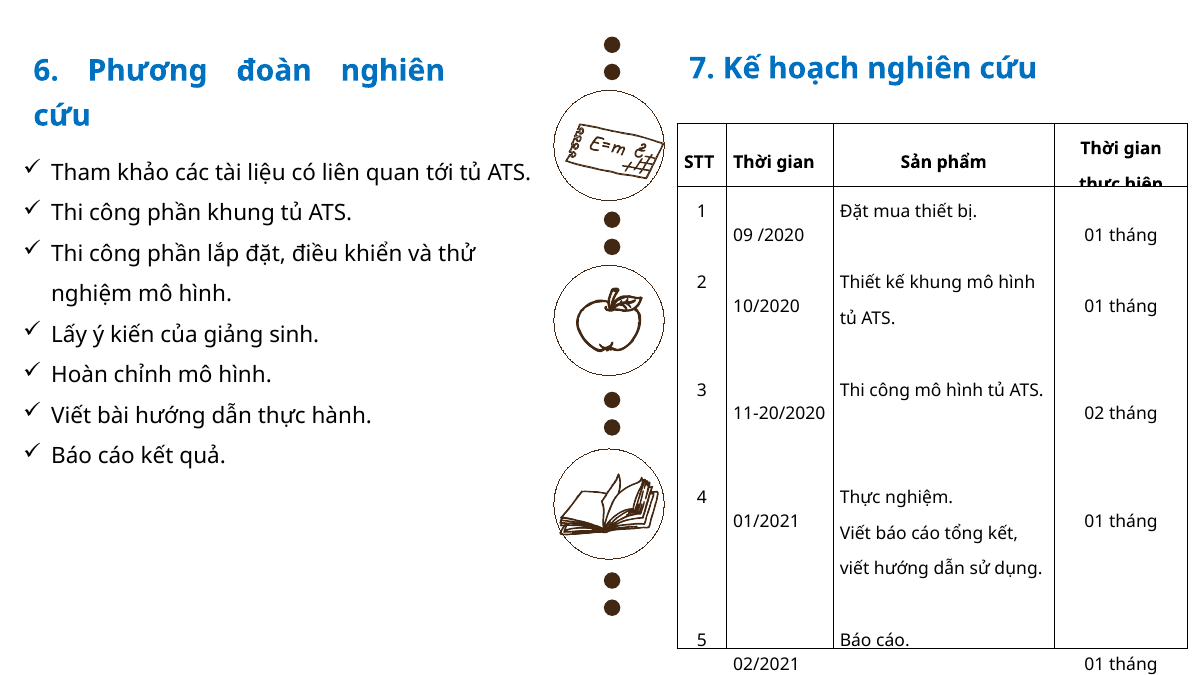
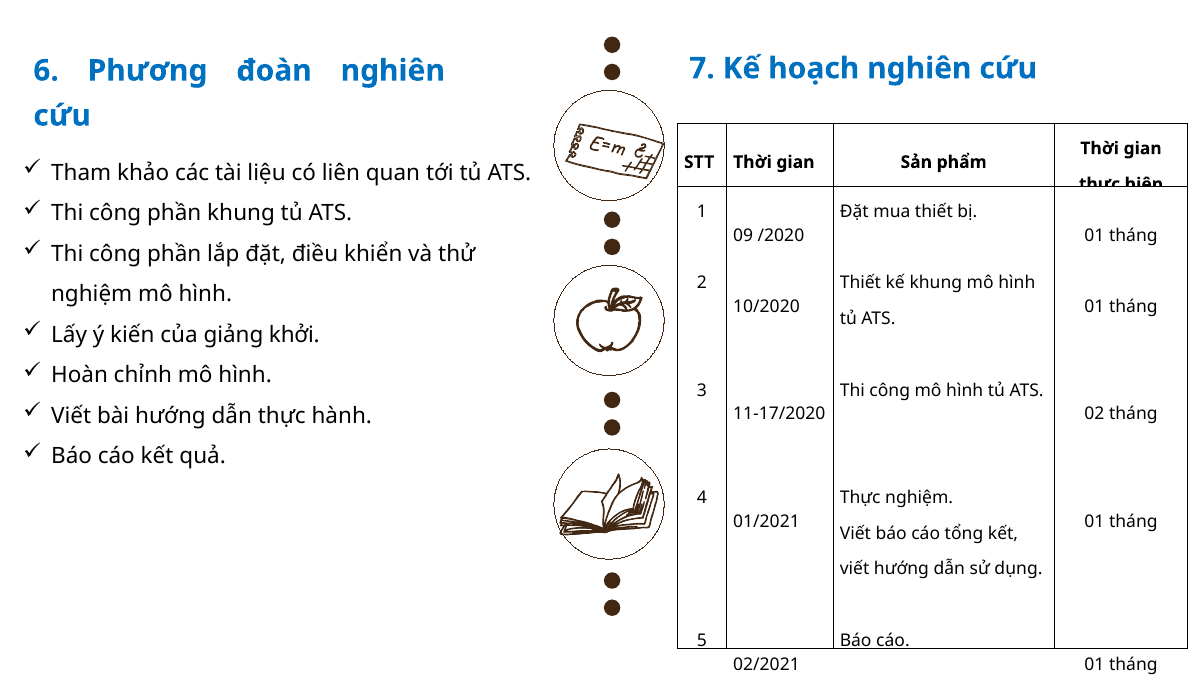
sinh: sinh -> khởi (294, 335)
11-20/2020: 11-20/2020 -> 11-17/2020 (779, 414)
